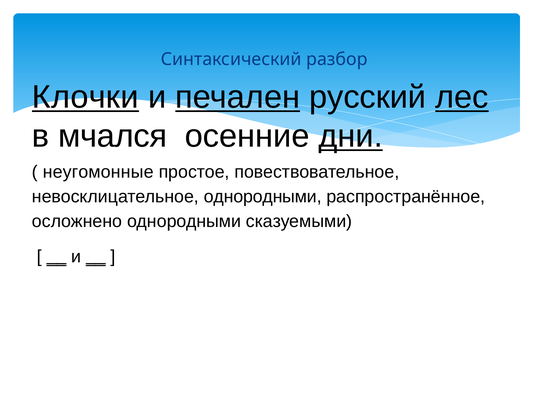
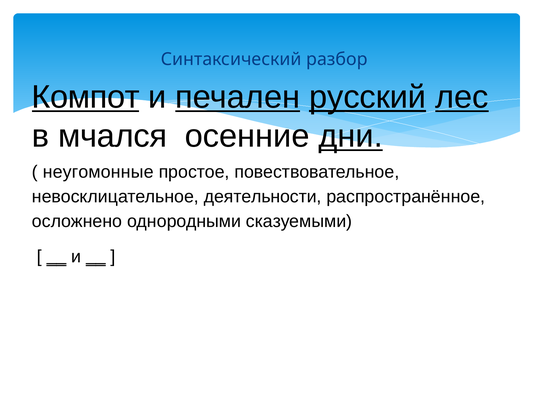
Клочки: Клочки -> Компот (86, 97)
русский underline: none -> present (368, 97)
невосклицательное однородными: однородными -> деятельности (263, 196)
